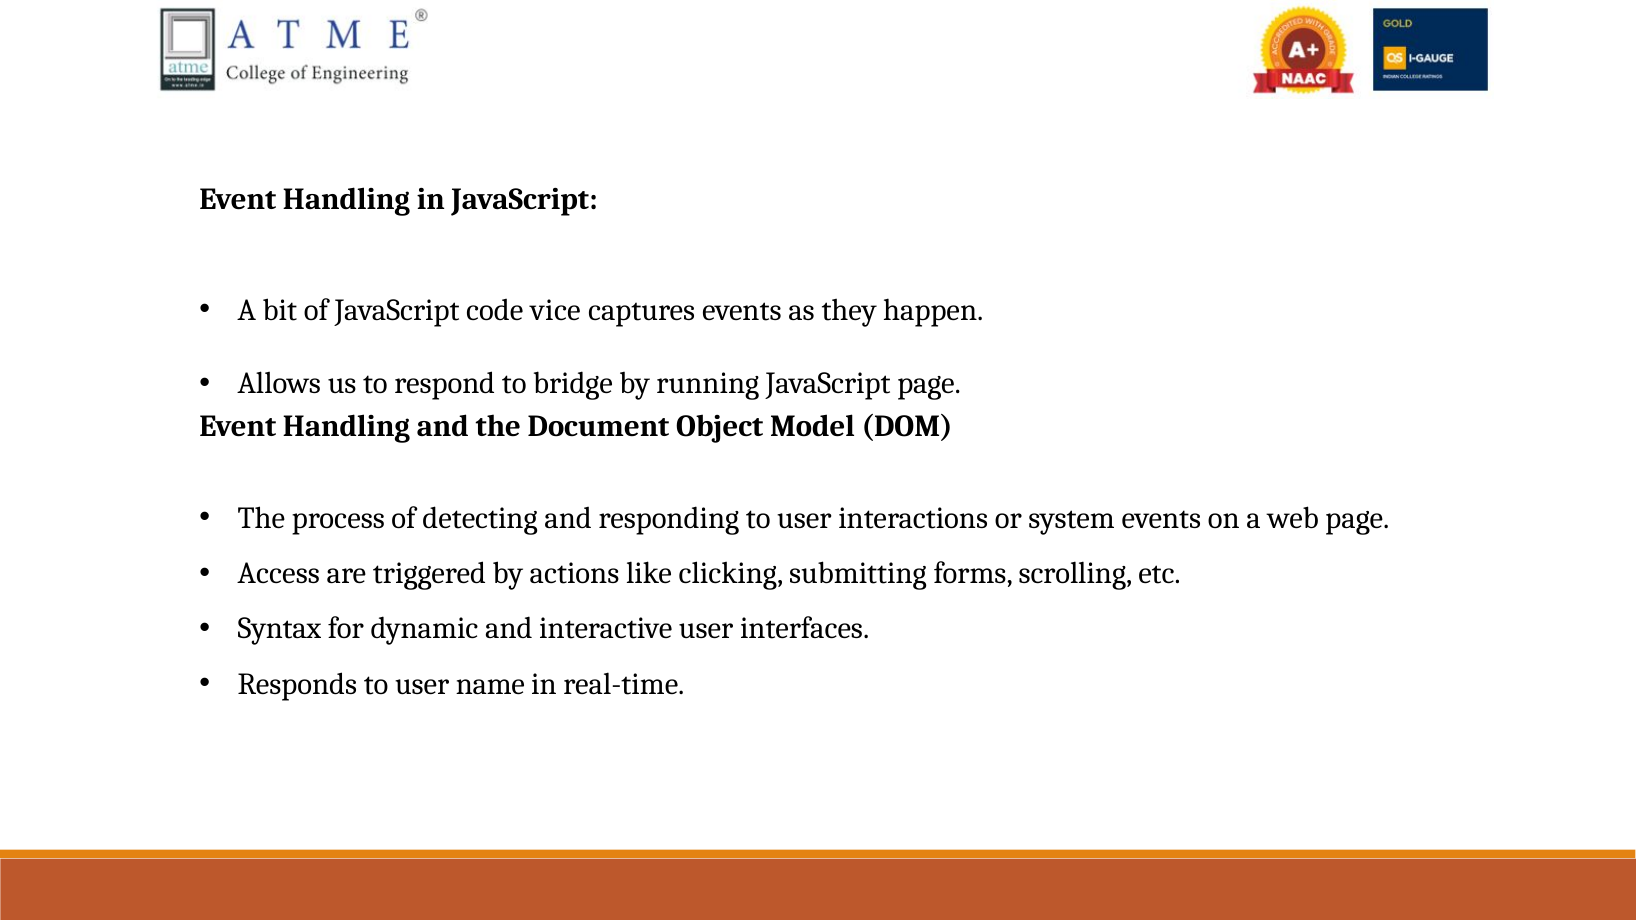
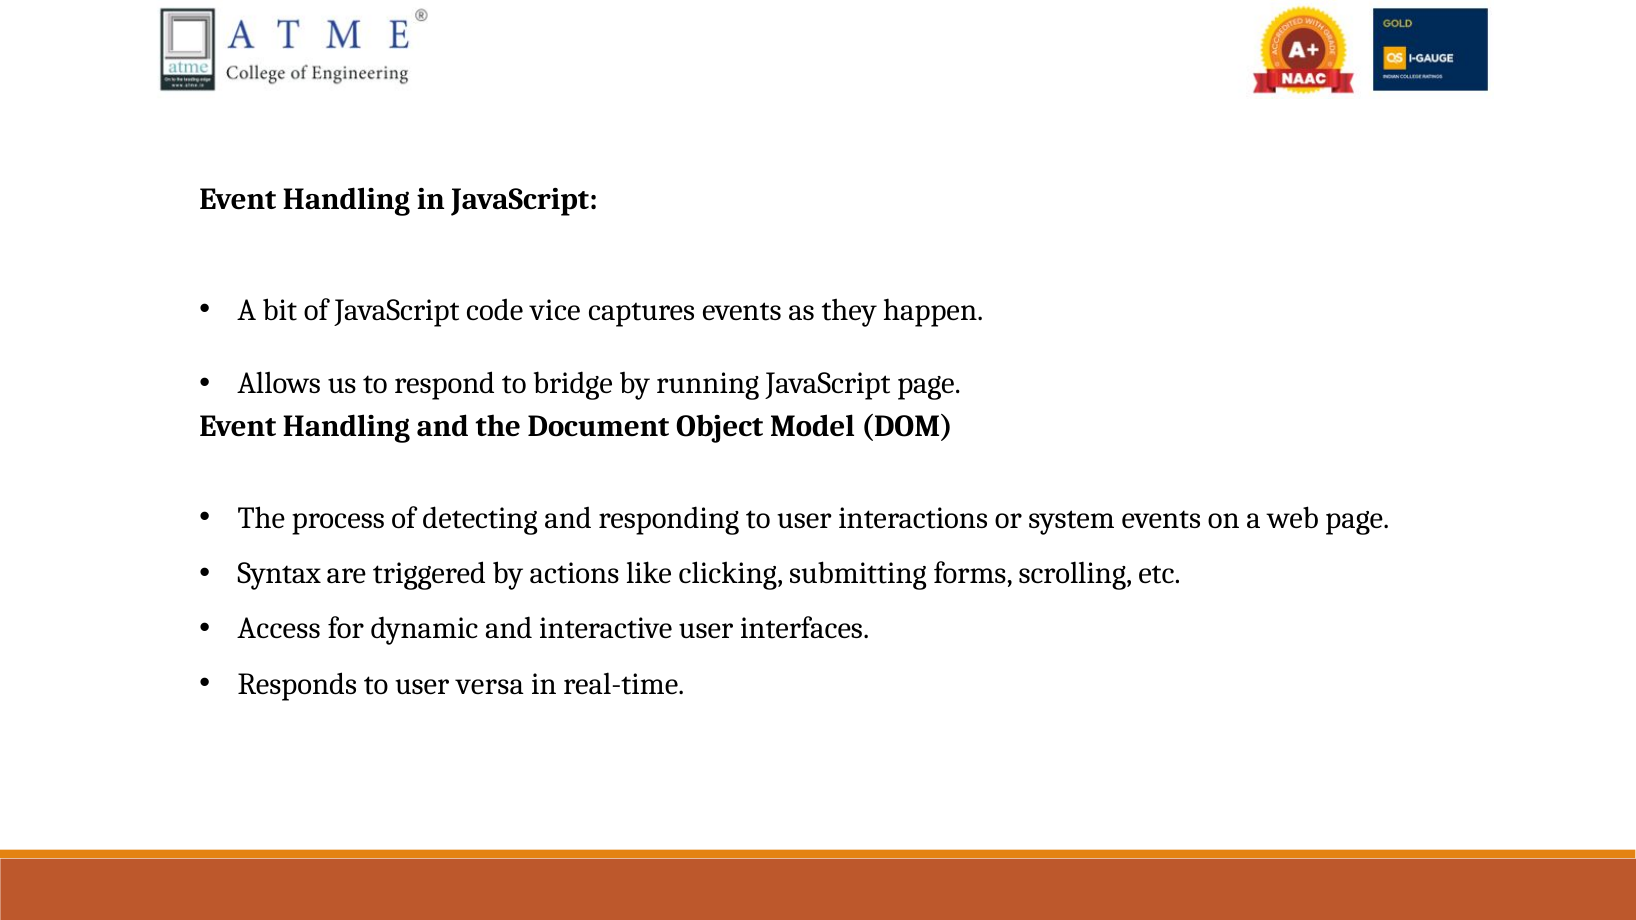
Access: Access -> Syntax (279, 574)
Syntax: Syntax -> Access (279, 629)
name: name -> versa (490, 684)
